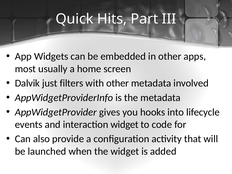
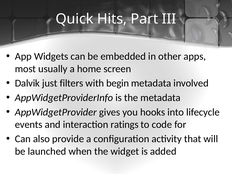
with other: other -> begin (118, 83)
interaction widget: widget -> ratings (125, 124)
